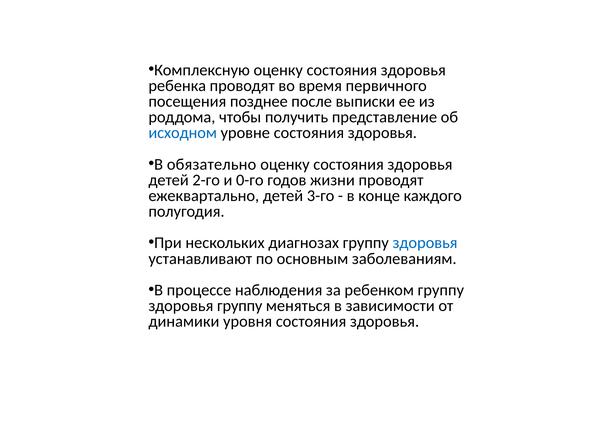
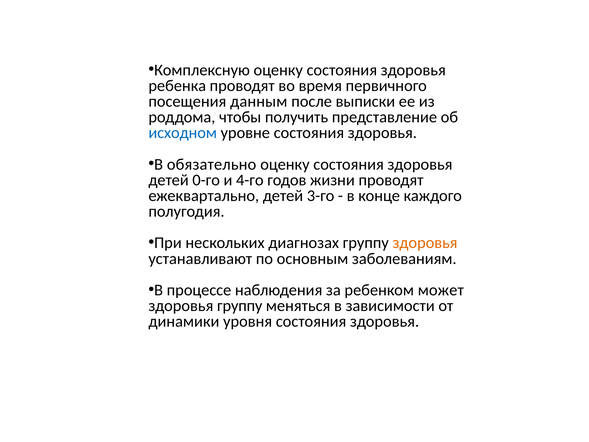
позднее: позднее -> данным (259, 101)
2-го: 2-го -> 0-го (206, 180)
0-го: 0-го -> 4-го (250, 180)
здоровья colour: blue -> orange (425, 243)
ребенком группу: группу -> может (441, 290)
